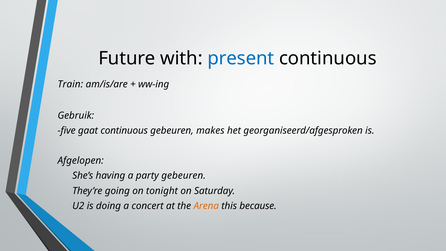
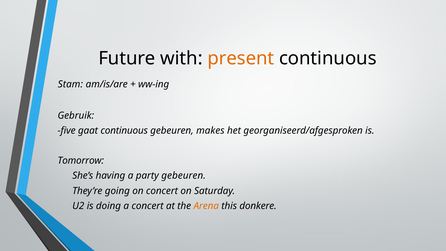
present colour: blue -> orange (241, 58)
Train: Train -> Stam (70, 84)
Afgelopen: Afgelopen -> Tomorrow (81, 161)
on tonight: tonight -> concert (162, 191)
because: because -> donkere (258, 206)
